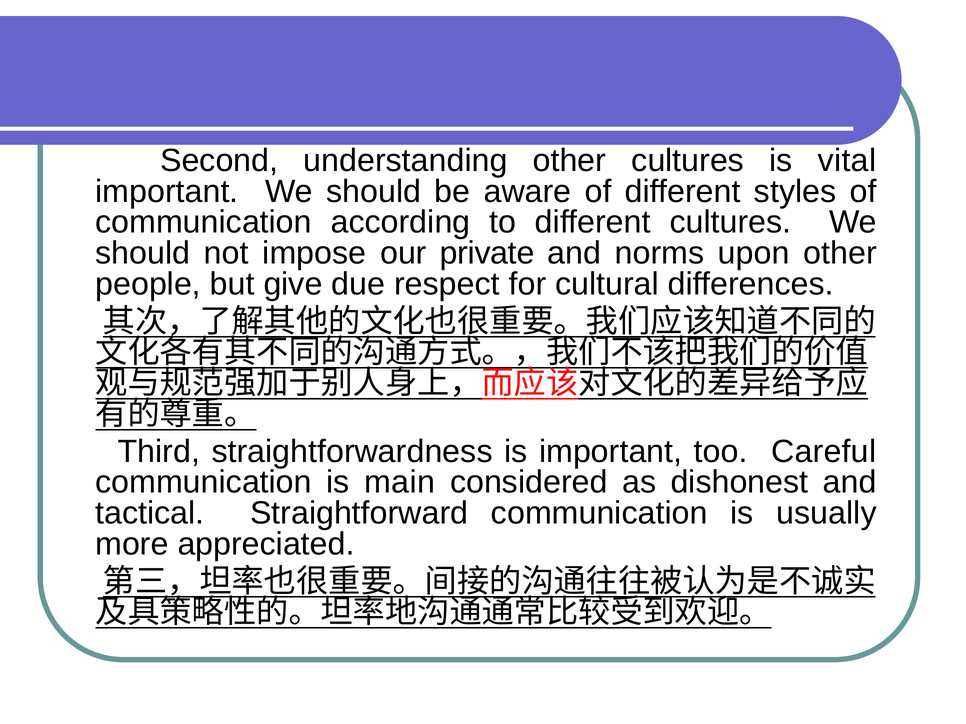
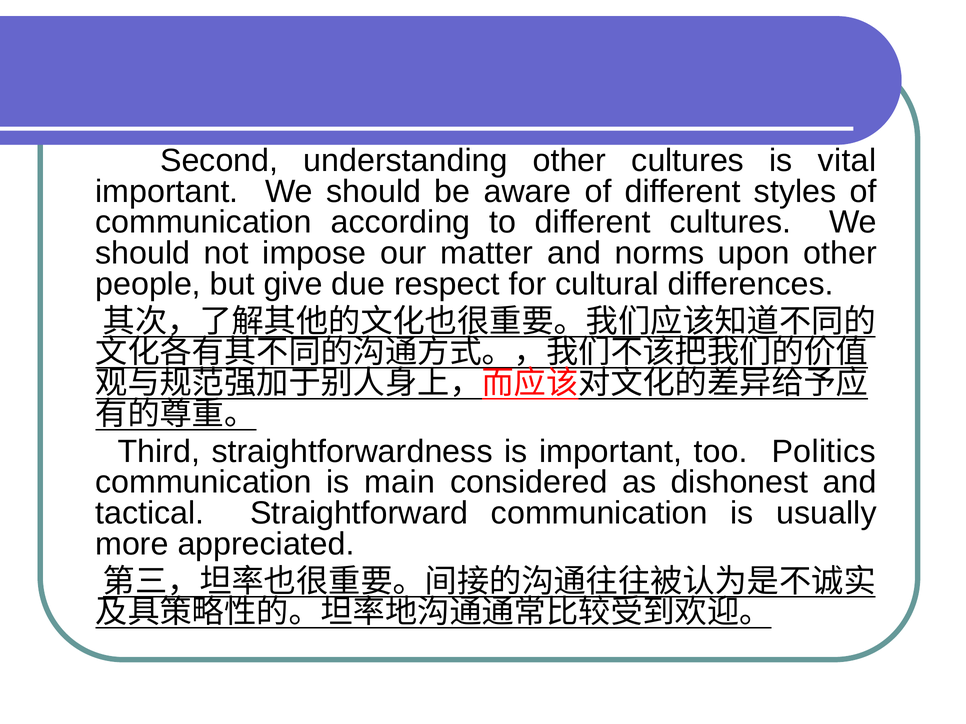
private: private -> matter (487, 253)
Careful: Careful -> Politics (824, 452)
